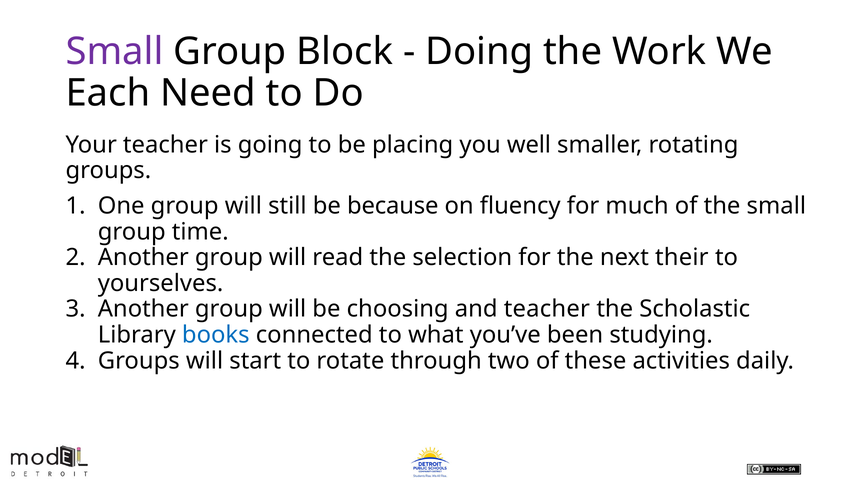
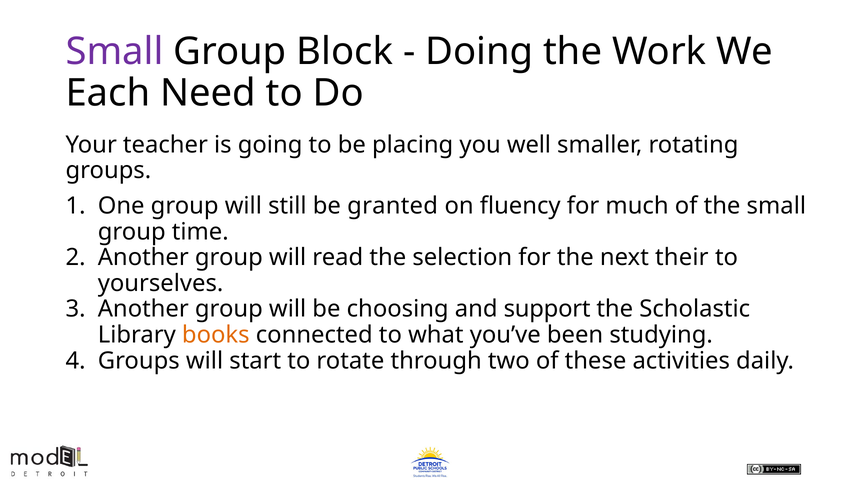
because: because -> granted (393, 206)
and teacher: teacher -> support (547, 309)
books colour: blue -> orange (216, 335)
